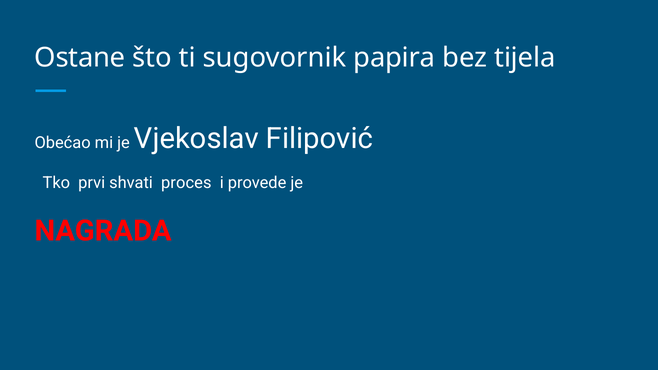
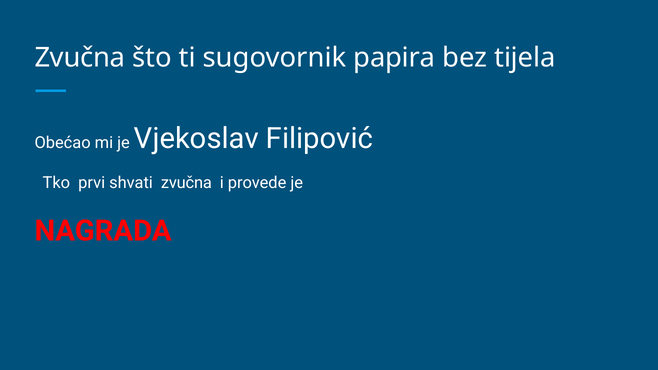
Ostane: Ostane -> Zvučna (80, 58)
shvati proces: proces -> zvučna (186, 183)
